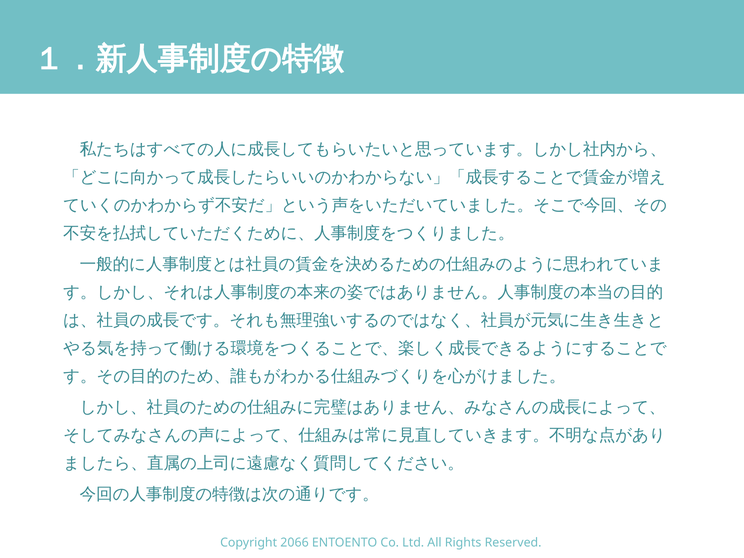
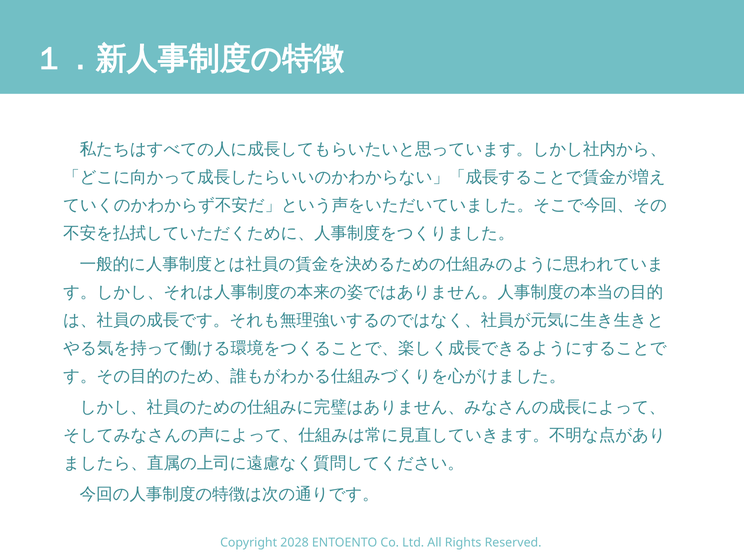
2066: 2066 -> 2028 (295, 543)
